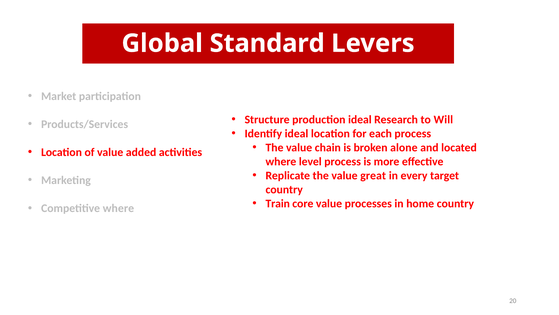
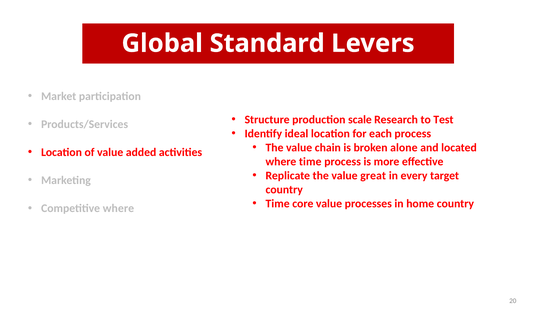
production ideal: ideal -> scale (360, 119)
Will: Will -> Test (443, 119)
where level: level -> time (310, 161)
Train: Train -> Time (278, 203)
